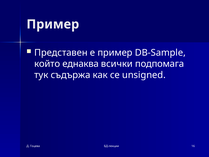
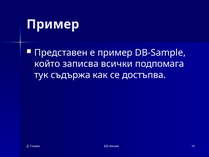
еднаква: еднаква -> записва (81, 64)
unsigned: unsigned -> достъпва (144, 75)
